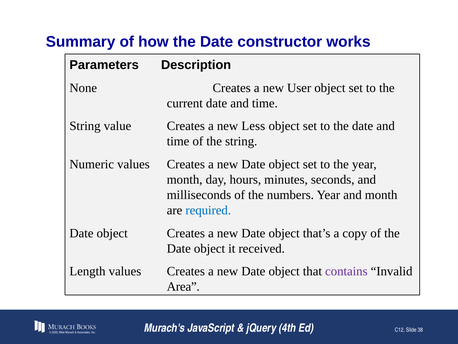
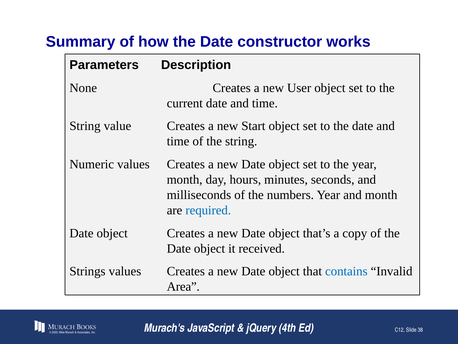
Less: Less -> Start (253, 126)
Length: Length -> Strings (87, 271)
contains colour: purple -> blue (346, 271)
